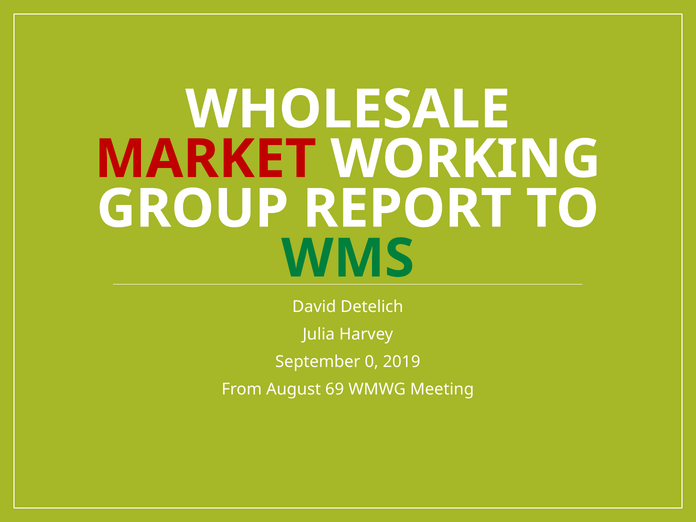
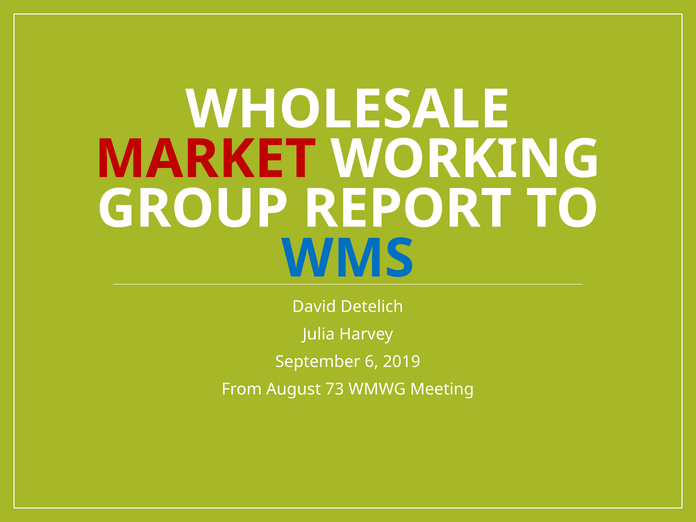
WMS colour: green -> blue (348, 259)
0: 0 -> 6 (372, 362)
69: 69 -> 73 (335, 389)
